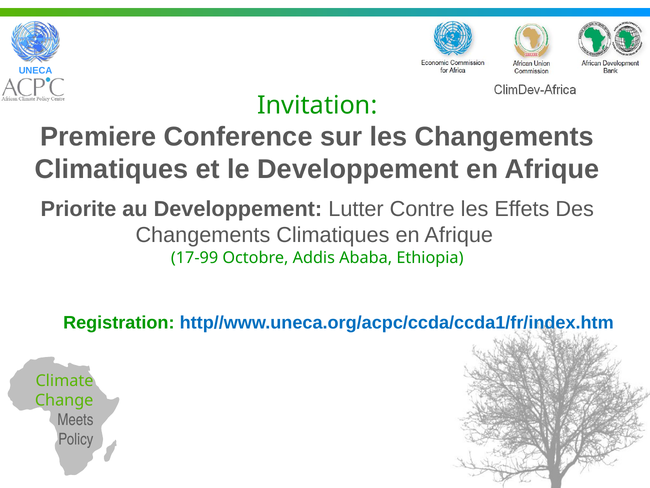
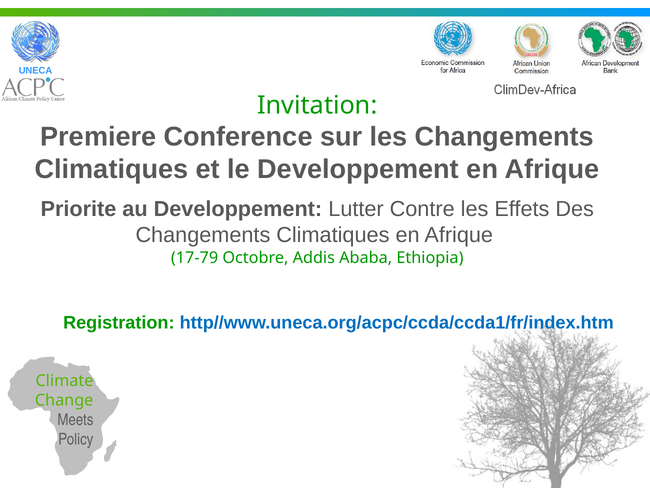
17-99: 17-99 -> 17-79 (195, 257)
